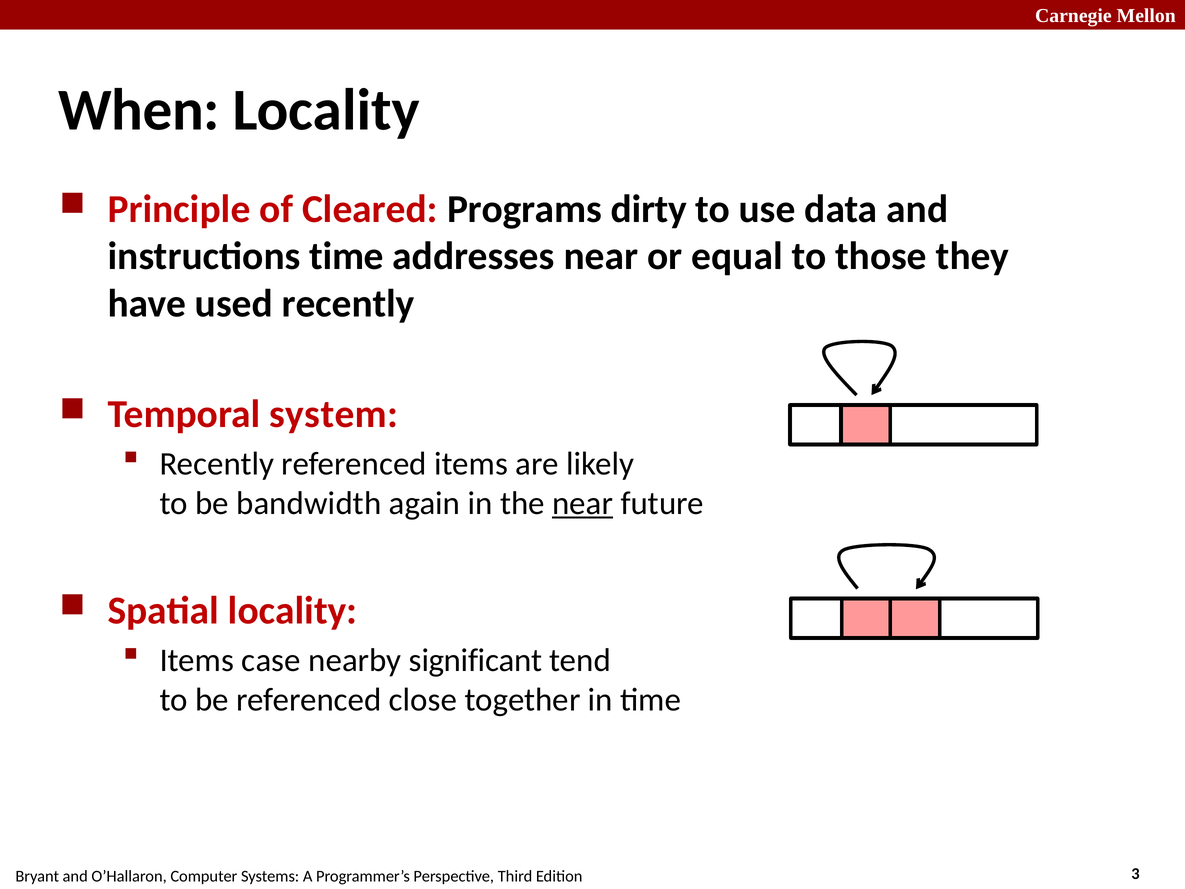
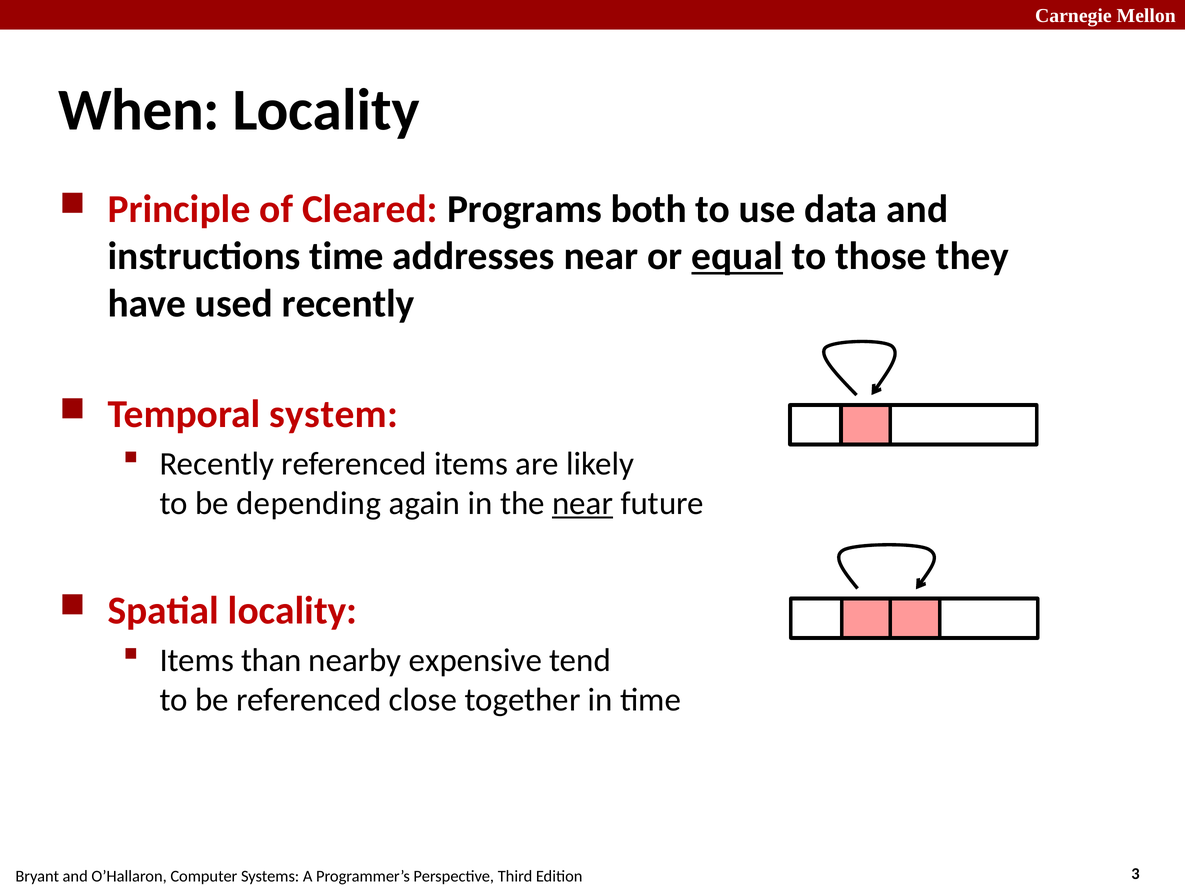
dirty: dirty -> both (649, 209)
equal underline: none -> present (737, 256)
bandwidth: bandwidth -> depending (309, 503)
case: case -> than (271, 660)
significant: significant -> expensive (475, 660)
